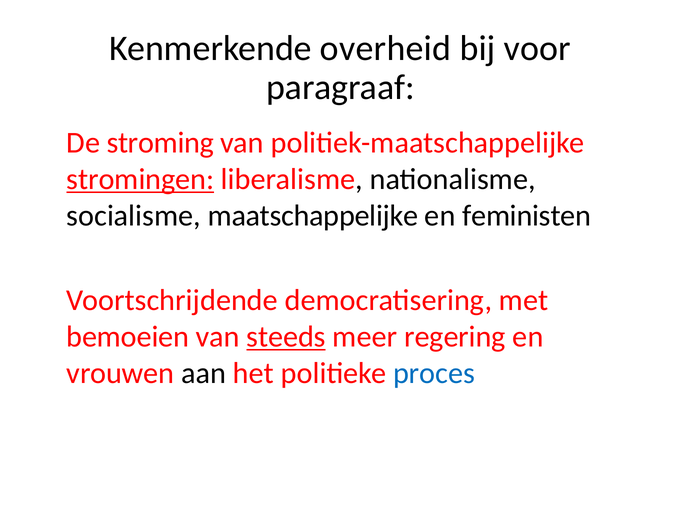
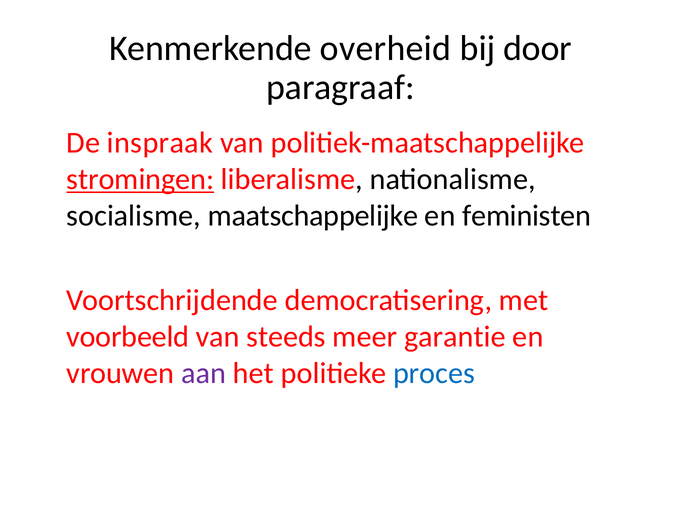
voor: voor -> door (538, 48)
stroming: stroming -> inspraak (160, 143)
bemoeien: bemoeien -> voorbeeld (128, 337)
steeds underline: present -> none (286, 337)
regering: regering -> garantie (455, 337)
aan colour: black -> purple (204, 373)
